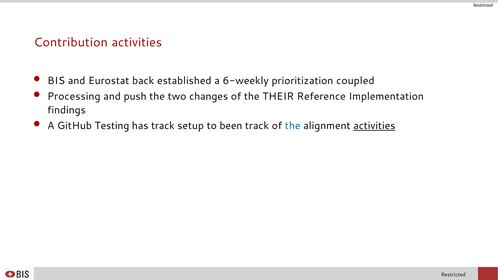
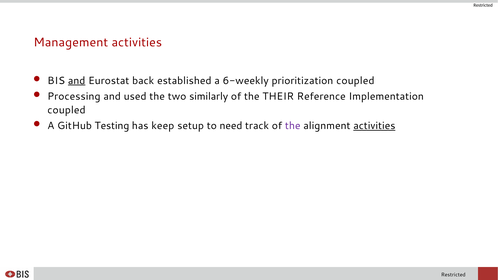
Contribution: Contribution -> Management (71, 43)
and underline: none -> present (77, 81)
push: push -> used (135, 96)
changes: changes -> similarly (209, 96)
findings: findings -> coupled (66, 110)
has track: track -> keep (163, 126)
been: been -> need (231, 126)
the colour: blue -> purple (293, 126)
